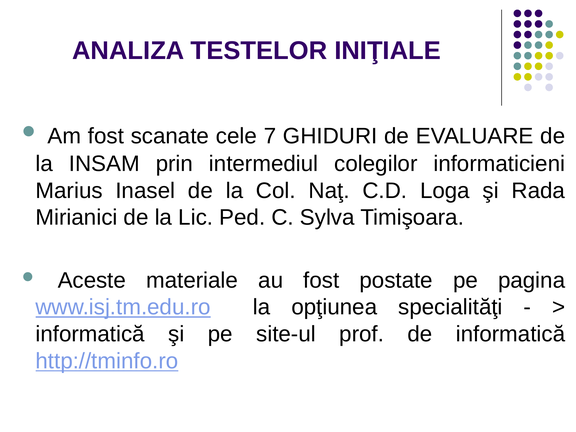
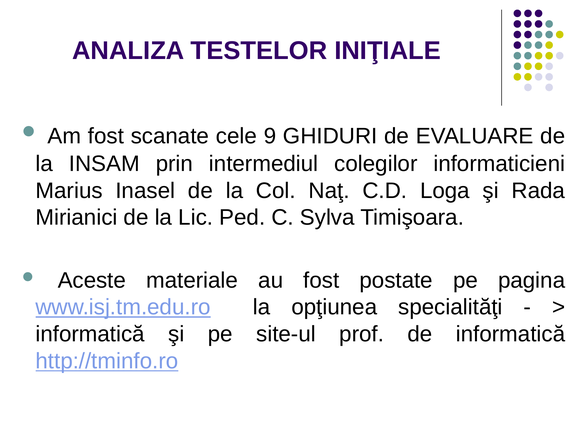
7: 7 -> 9 (270, 136)
